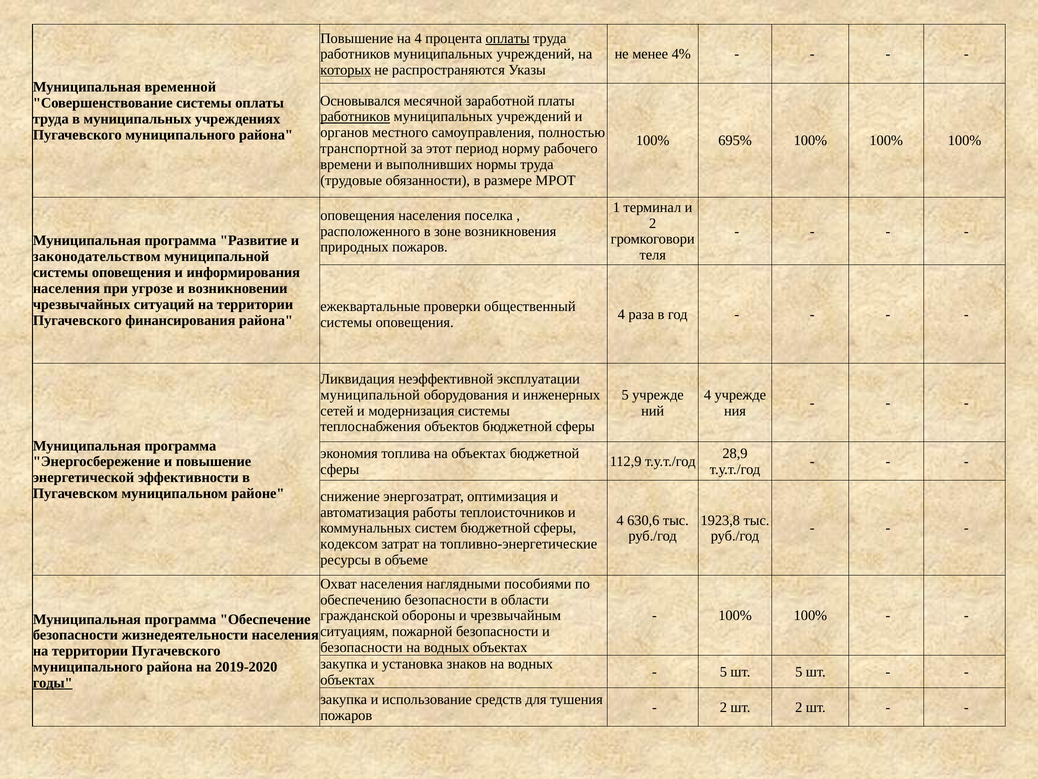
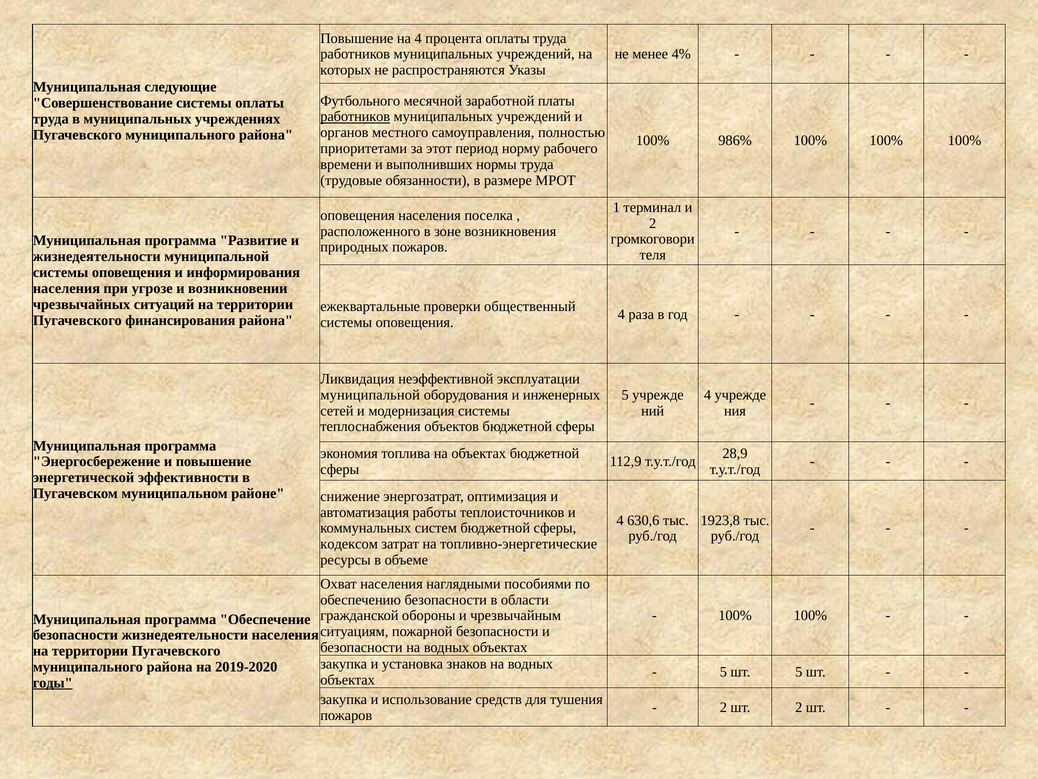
оплаты underline: present -> none (508, 38)
которых underline: present -> none (346, 70)
временной: временной -> следующие (180, 87)
Основывался: Основывался -> Футбольного (360, 101)
695%: 695% -> 986% (735, 140)
транспортной: транспортной -> приоритетами (364, 148)
законодательством: законодательством -> жизнедеятельности (97, 256)
